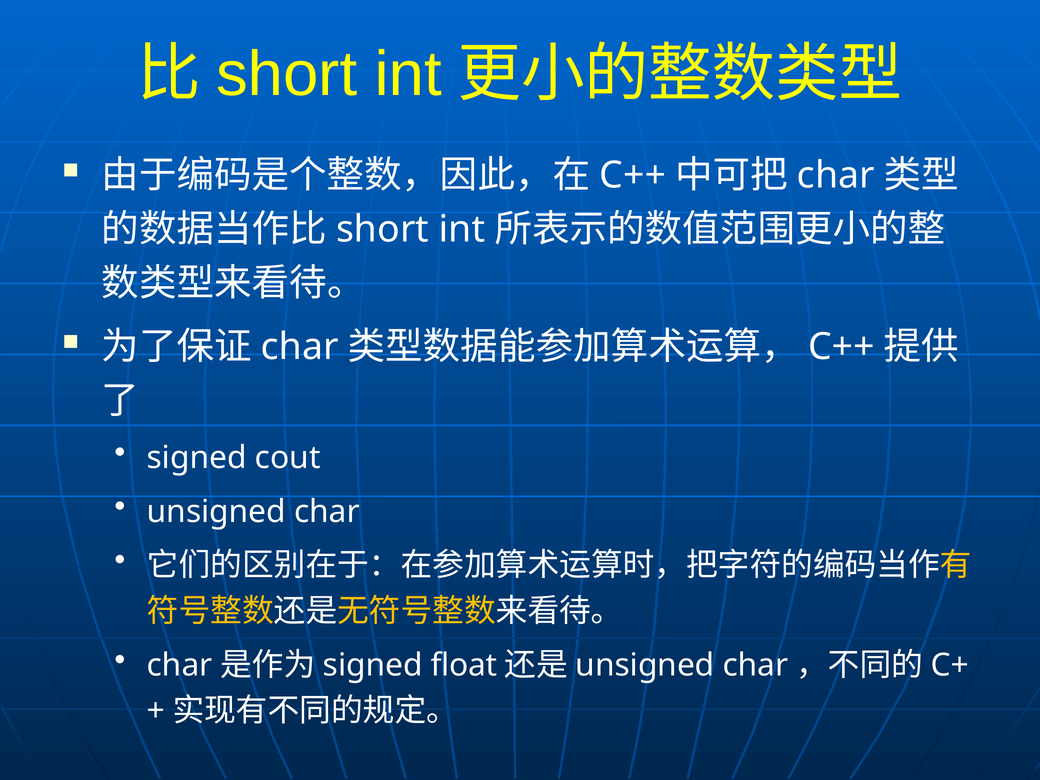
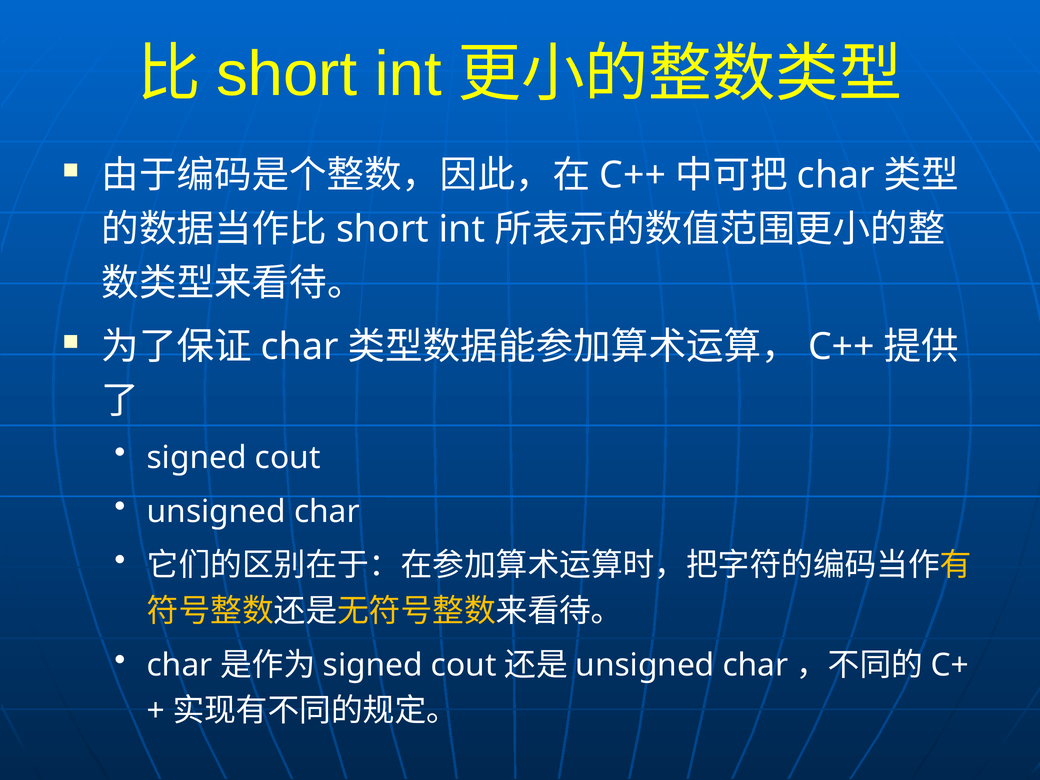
float: float -> cout (464, 665)
